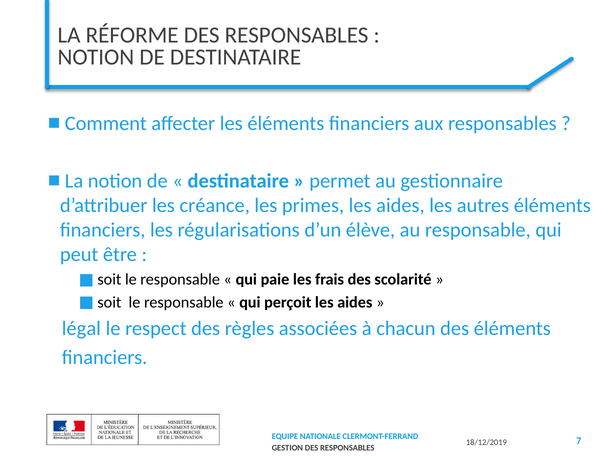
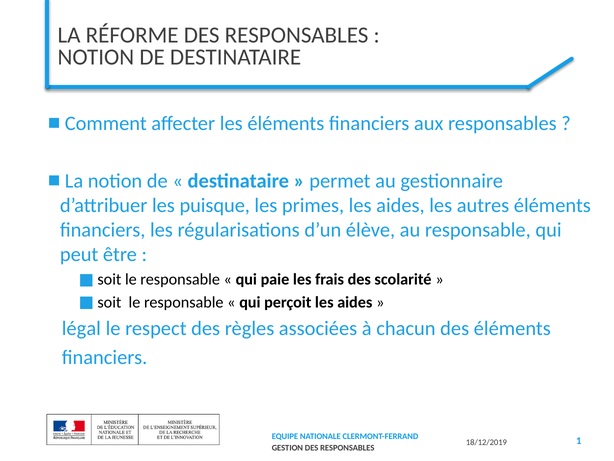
créance: créance -> puisque (215, 205)
7: 7 -> 1 (579, 440)
